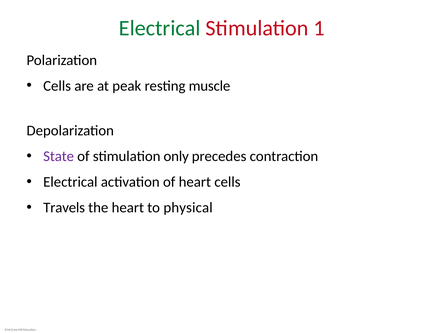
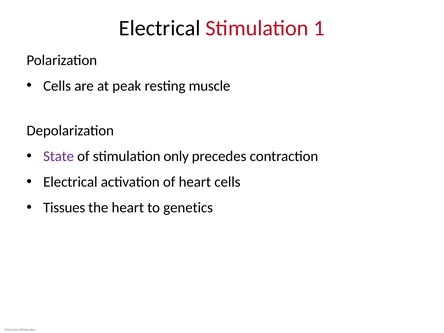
Electrical colour: green -> black (160, 28)
Travels: Travels -> Tissues (64, 208)
physical: physical -> genetics (188, 208)
